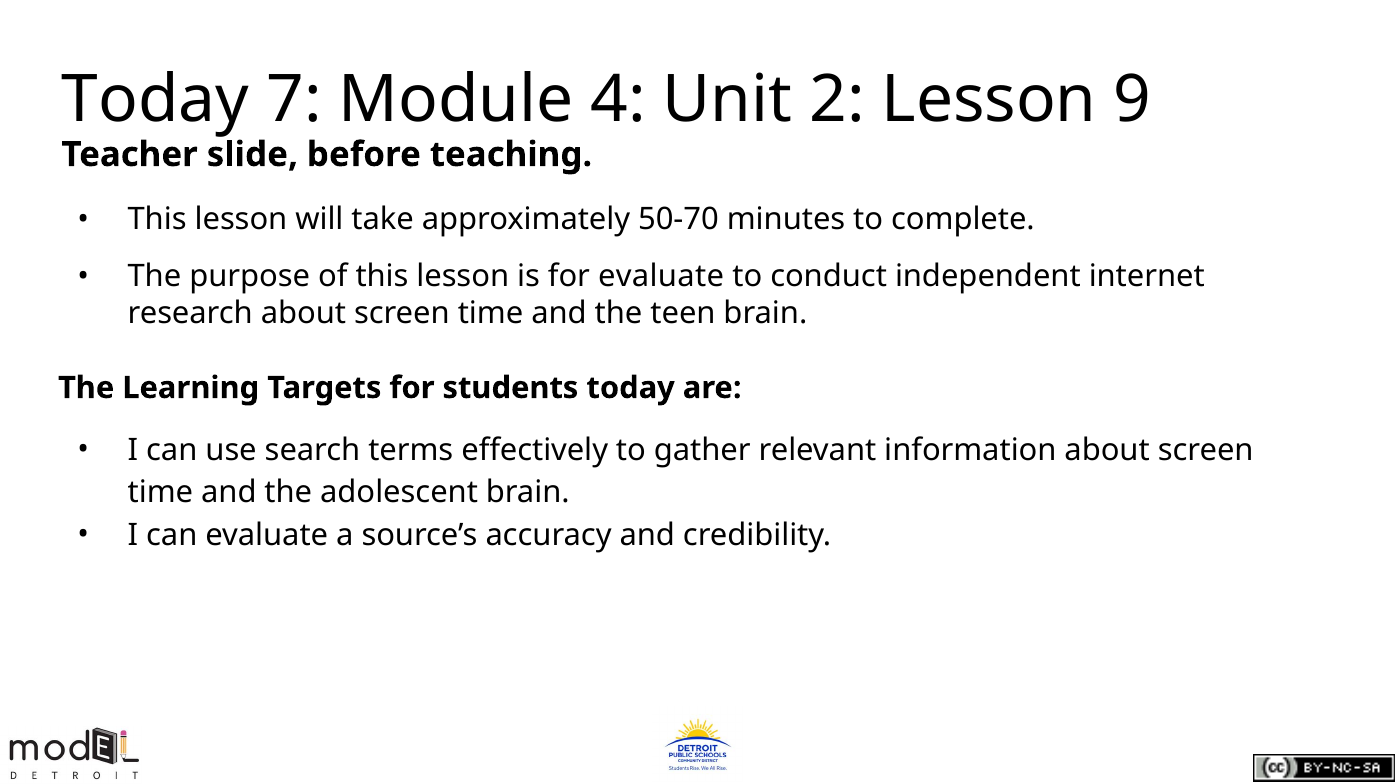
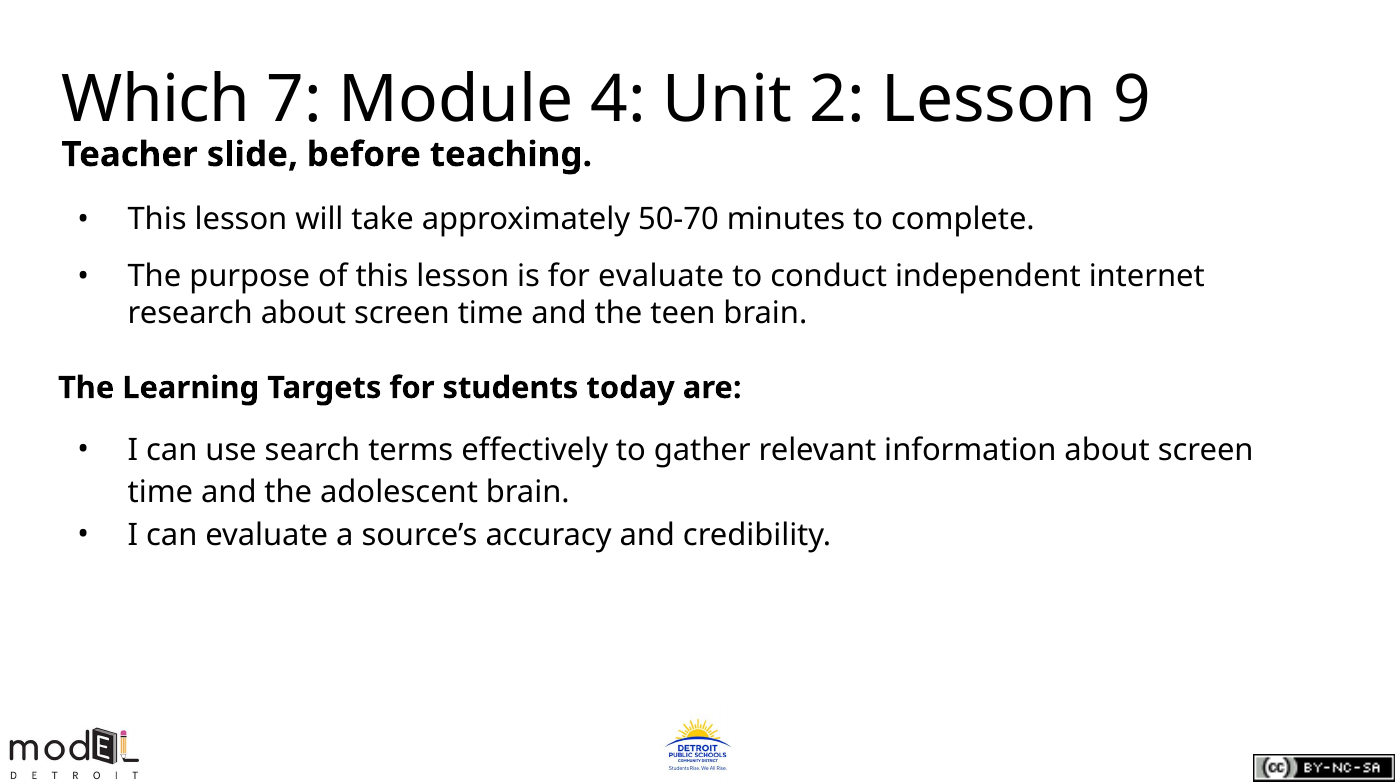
Today: Today -> Which (156, 100)
